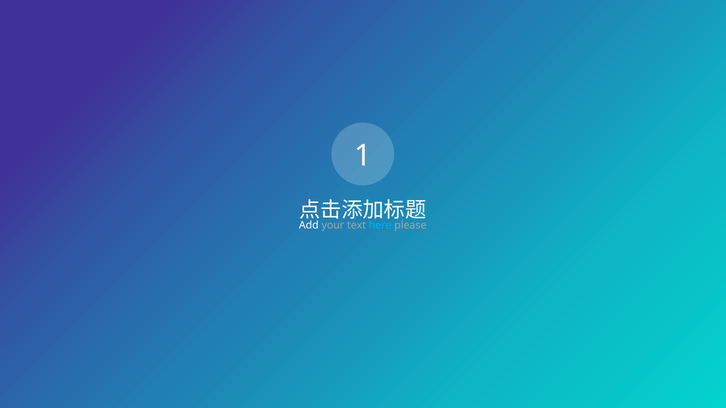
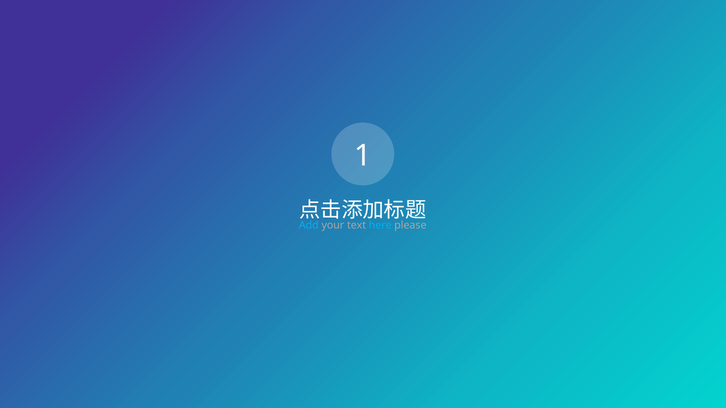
Add colour: white -> light blue (309, 226)
